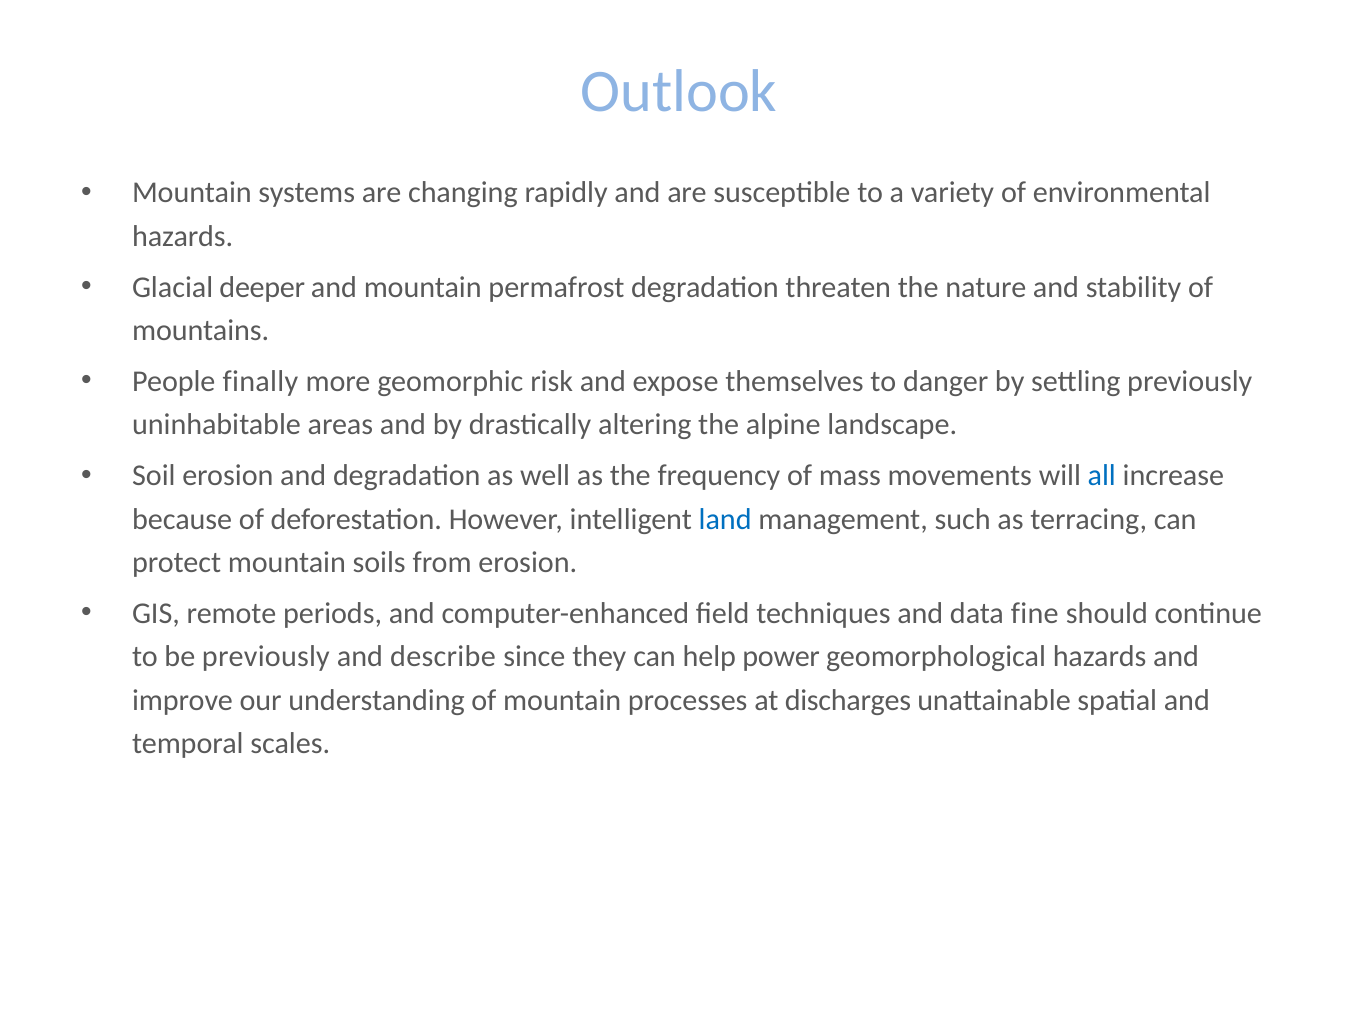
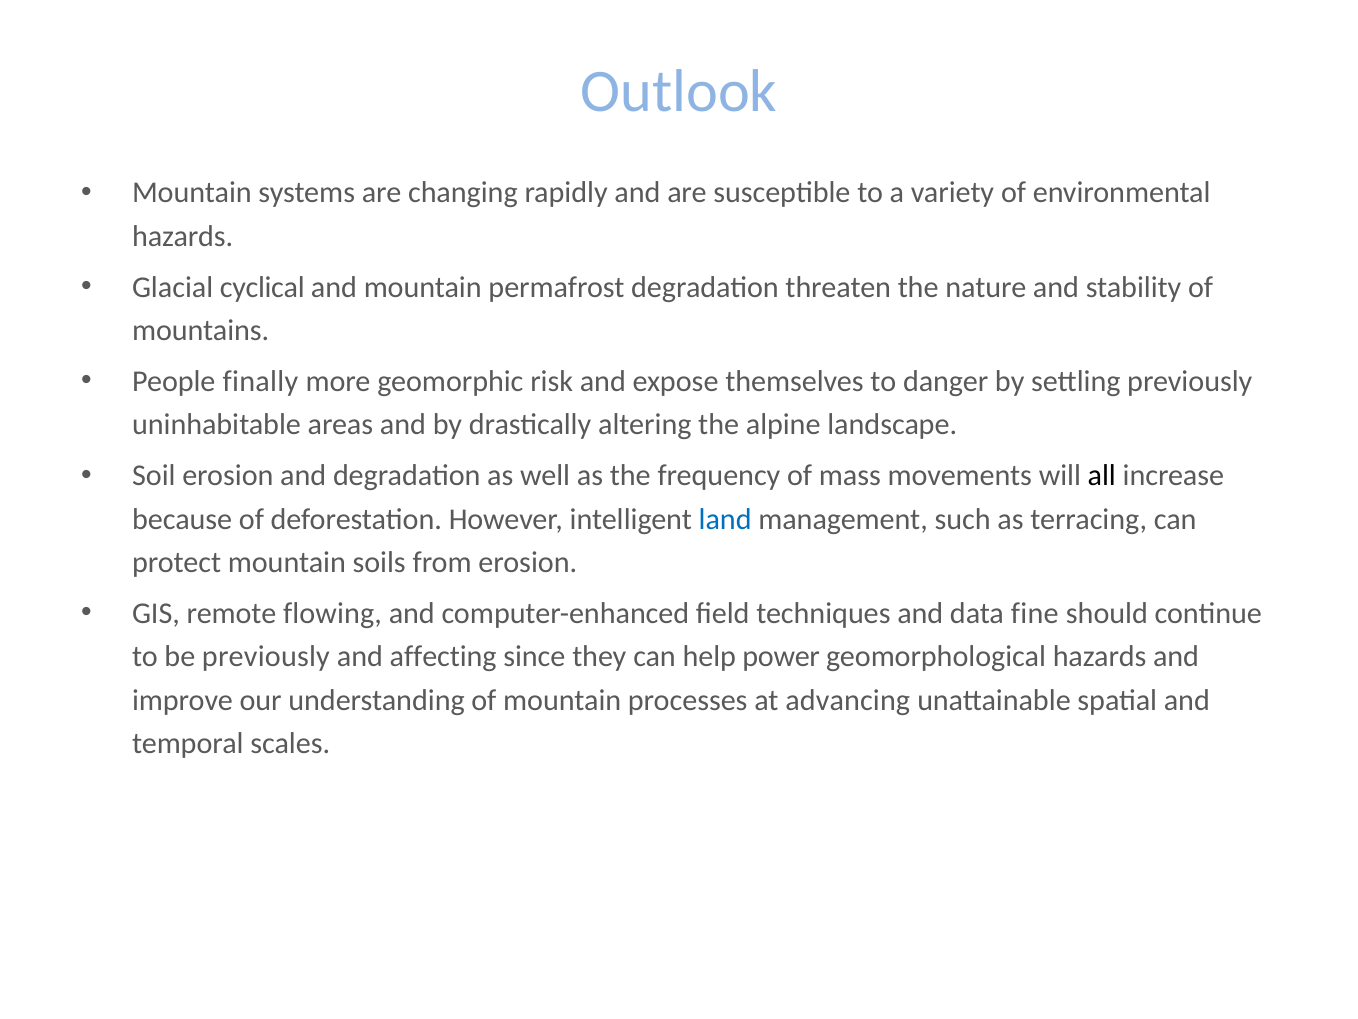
deeper: deeper -> cyclical (262, 287)
all colour: blue -> black (1102, 476)
periods: periods -> flowing (333, 613)
describe: describe -> affecting (443, 657)
discharges: discharges -> advancing (848, 700)
